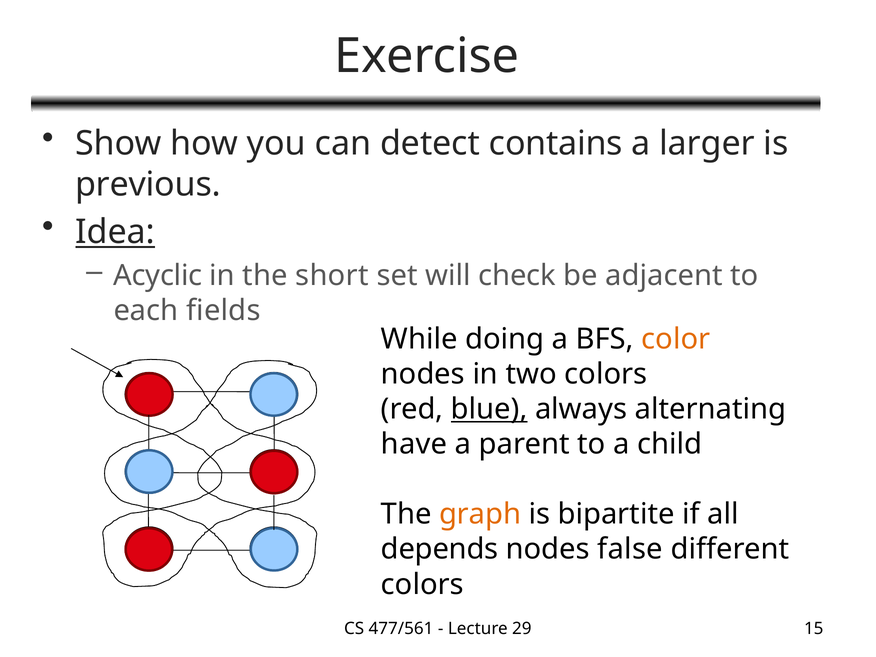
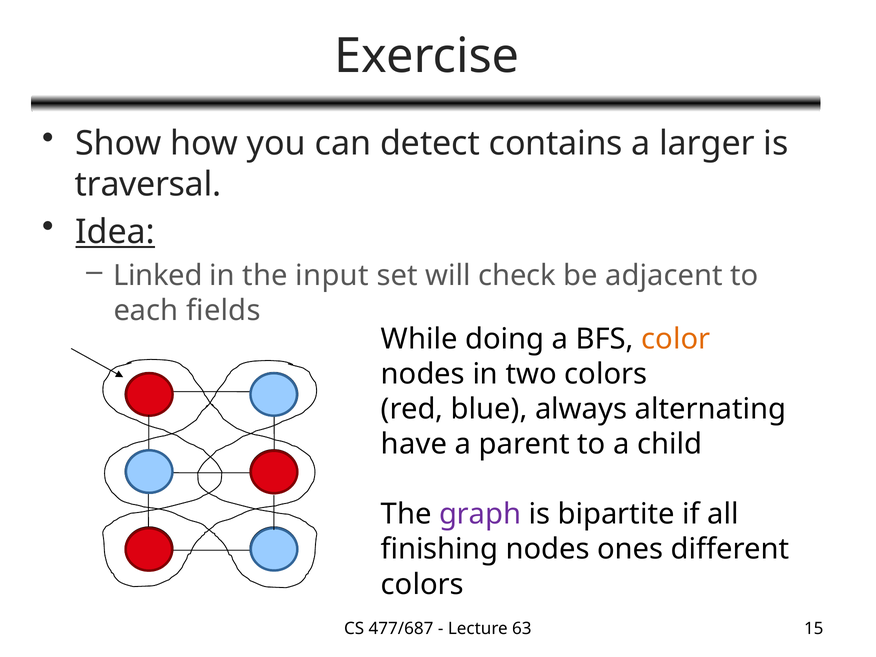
previous: previous -> traversal (148, 184)
Acyclic: Acyclic -> Linked (158, 276)
short: short -> input (332, 276)
blue underline: present -> none (489, 409)
graph colour: orange -> purple (480, 514)
depends: depends -> finishing (440, 549)
false: false -> ones (630, 549)
477/561: 477/561 -> 477/687 (401, 629)
29: 29 -> 63 (522, 629)
